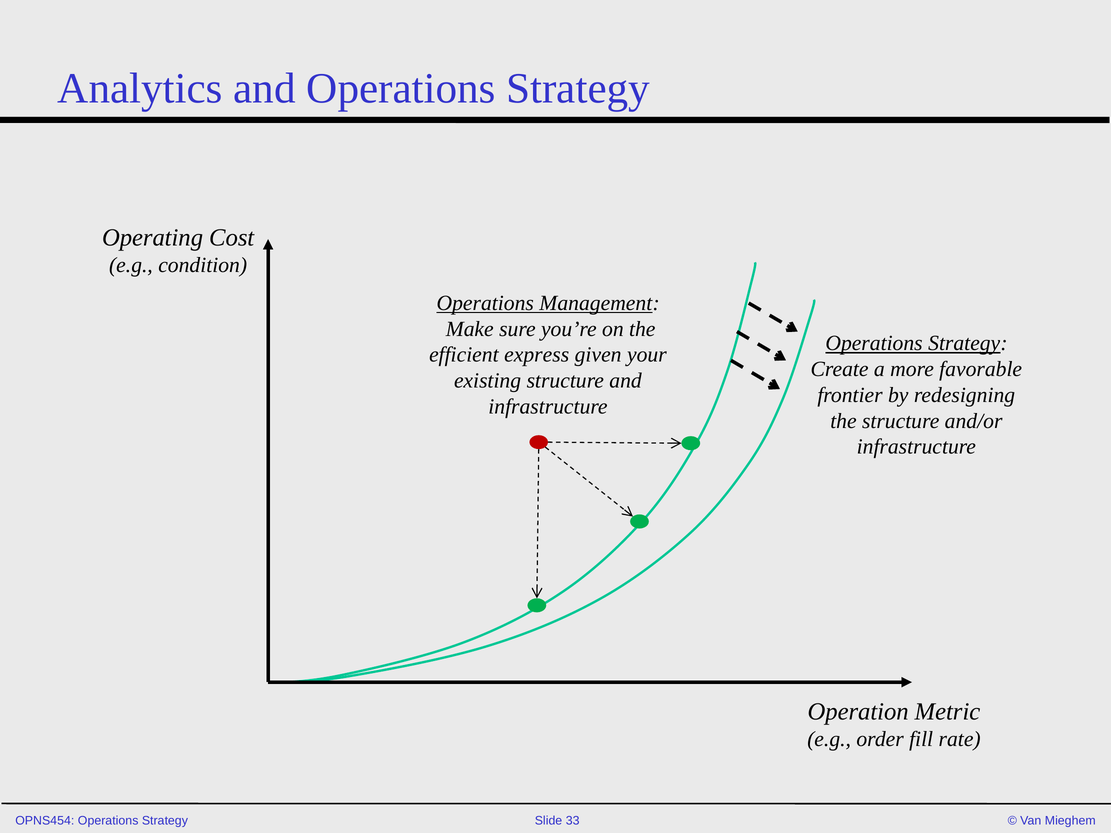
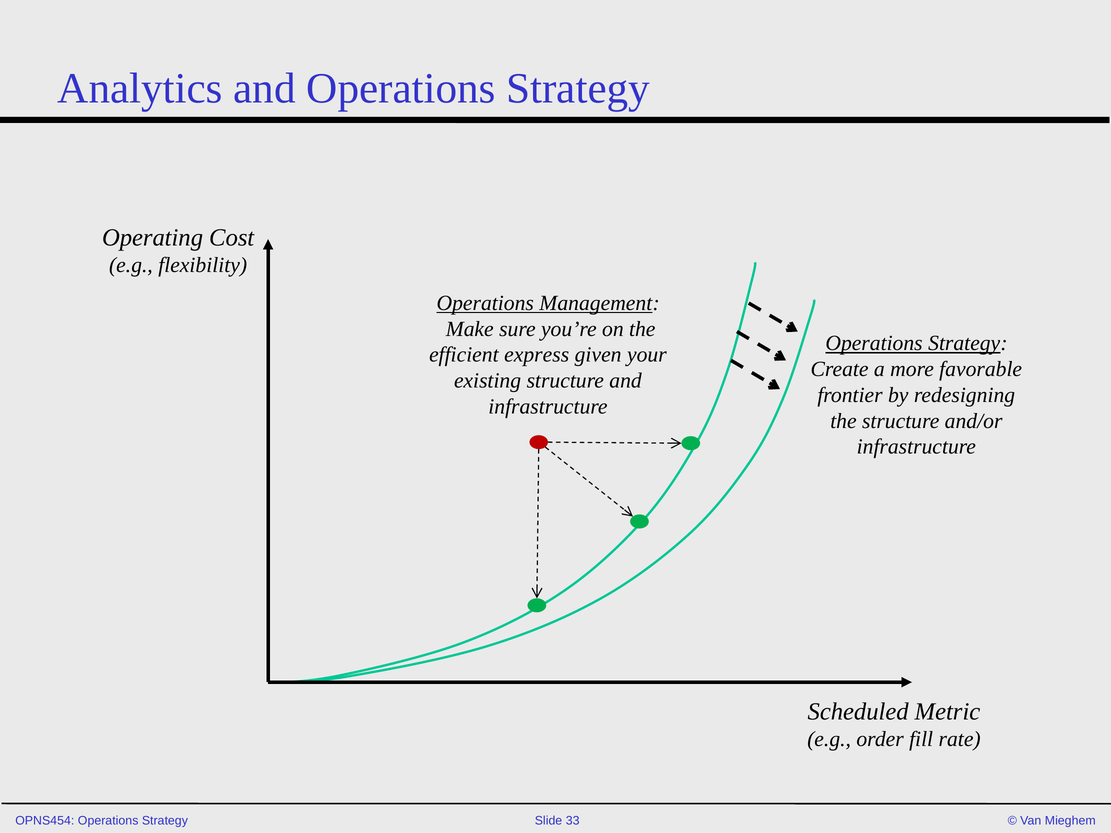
condition: condition -> flexibility (203, 265)
Operation: Operation -> Scheduled (858, 712)
